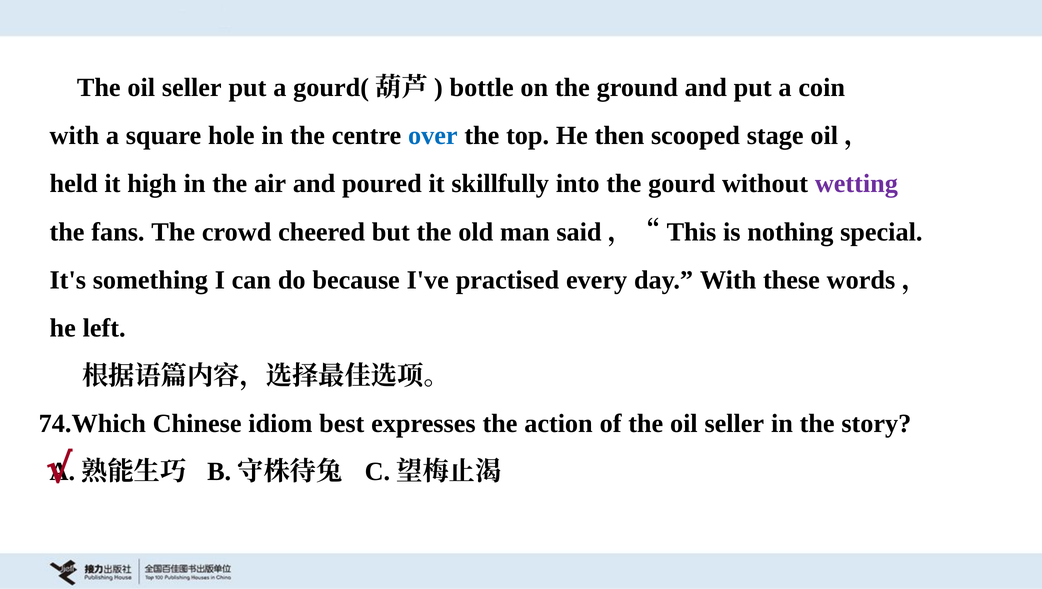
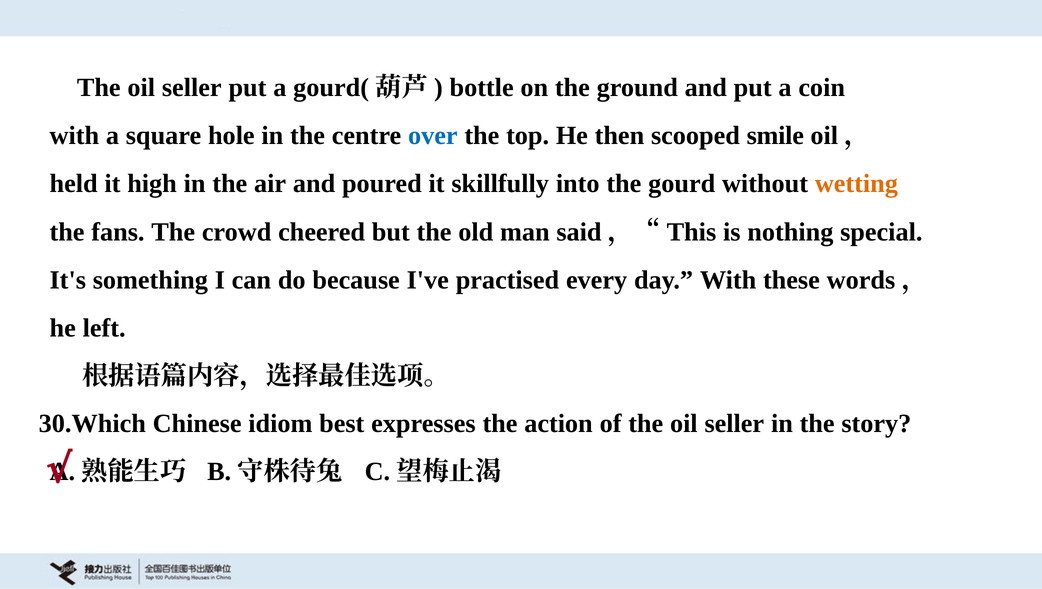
stage: stage -> smile (775, 136)
wetting colour: purple -> orange (856, 184)
74.Which: 74.Which -> 30.Which (92, 424)
